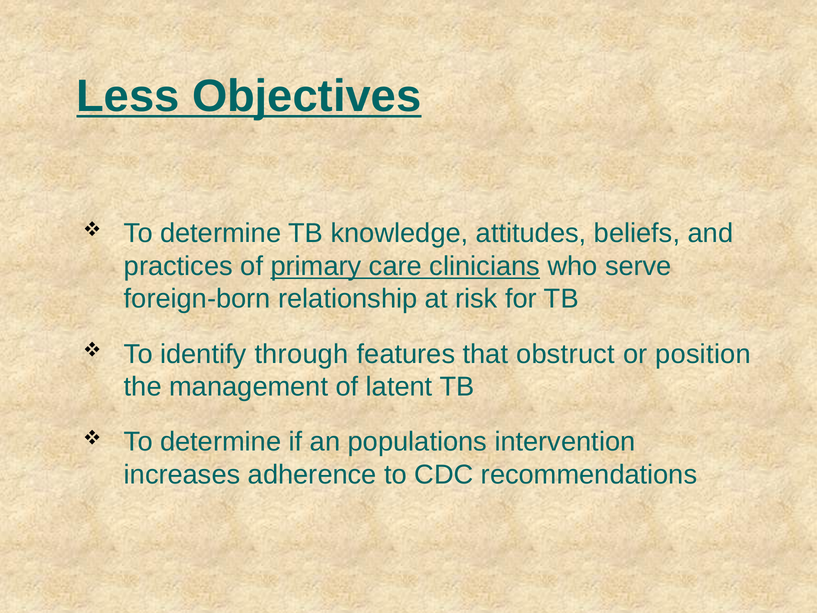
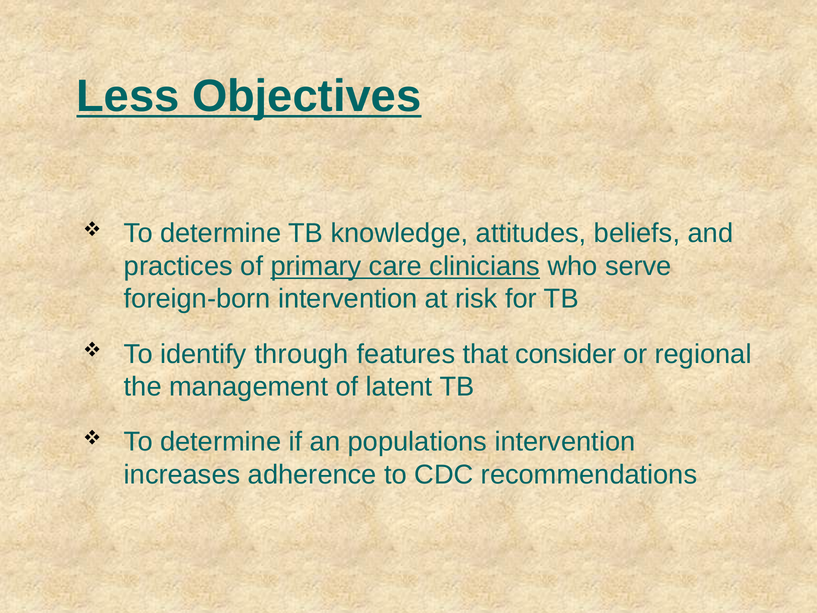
foreign-born relationship: relationship -> intervention (348, 299)
obstruct: obstruct -> consider (566, 354)
position: position -> regional (703, 354)
